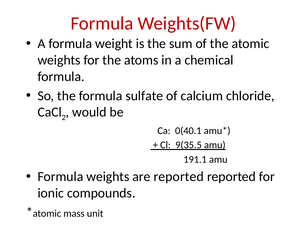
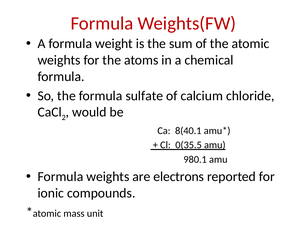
0(40.1: 0(40.1 -> 8(40.1 (188, 130)
9(35.5: 9(35.5 -> 0(35.5 (189, 145)
191.1: 191.1 -> 980.1 (195, 159)
are reported: reported -> electrons (179, 176)
